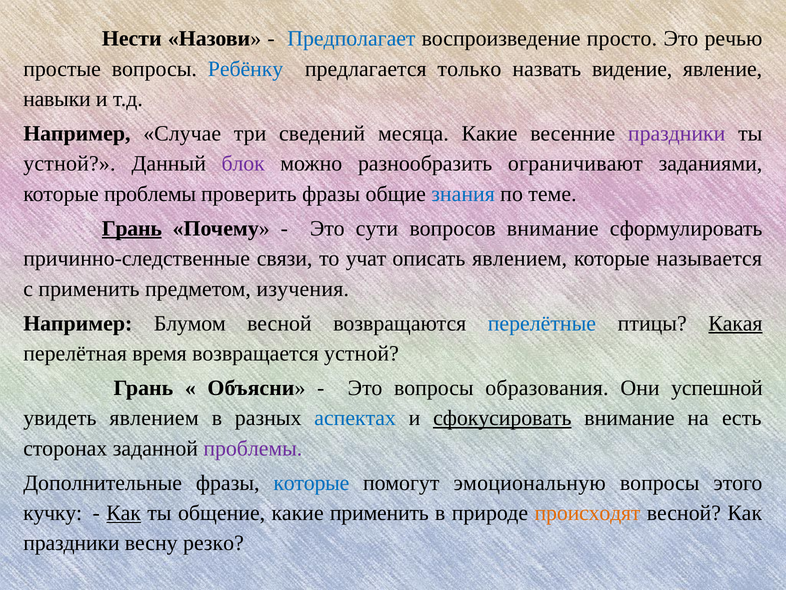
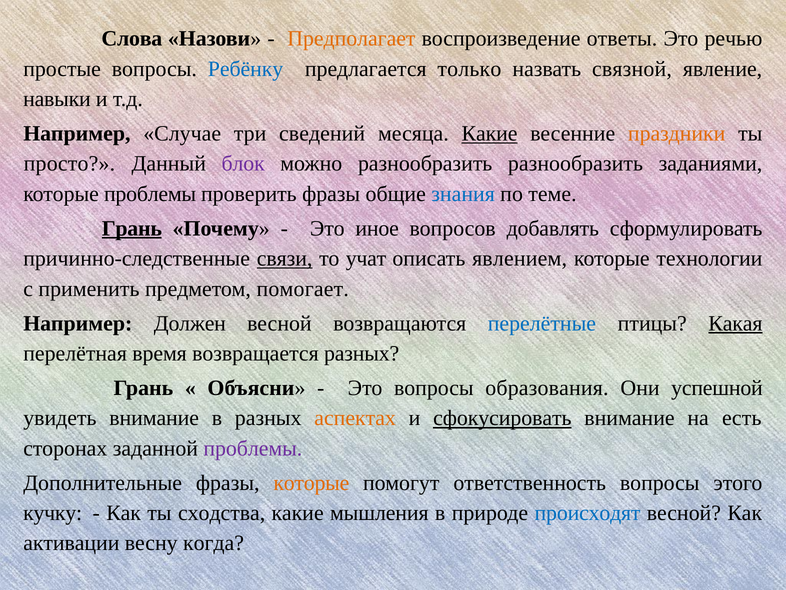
Нести: Нести -> Слова (132, 39)
Предполагает colour: blue -> orange (351, 39)
просто: просто -> ответы (622, 39)
видение: видение -> связной (632, 69)
Какие underline: none -> present (490, 133)
праздники colour: purple -> orange (677, 133)
устной: устной -> просто (69, 164)
разнообразить ограничивают: ограничивают -> разнообразить (575, 164)
сути: сути -> иное (377, 228)
вопросов внимание: внимание -> добавлять (553, 228)
связи underline: none -> present (285, 258)
называется: называется -> технологии (709, 258)
изучения: изучения -> помогает (303, 289)
Блумом: Блумом -> Должен (190, 323)
возвращается устной: устной -> разных (362, 353)
увидеть явлением: явлением -> внимание (154, 418)
аспектах colour: blue -> orange (355, 418)
которые colour: blue -> orange (311, 482)
эмоциональную: эмоциональную -> ответственность (530, 482)
Как underline: present -> none (124, 513)
общение: общение -> сходства (222, 513)
какие применить: применить -> мышления (379, 513)
происходят colour: orange -> blue (588, 513)
праздники: праздники -> активации (71, 543)
резко: резко -> когда (213, 543)
